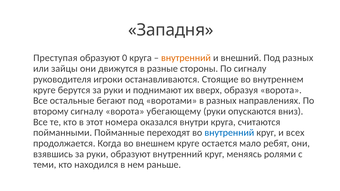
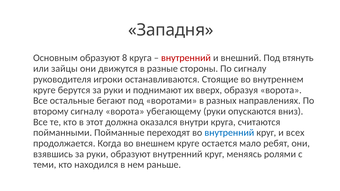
Преступая: Преступая -> Основным (55, 58)
0: 0 -> 8 (125, 58)
внутренний colour: orange -> red (186, 58)
Под разных: разных -> втянуть (298, 58)
номера: номера -> должна (122, 122)
